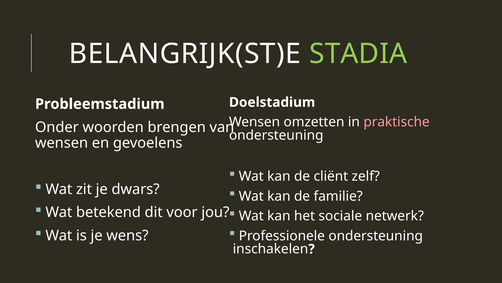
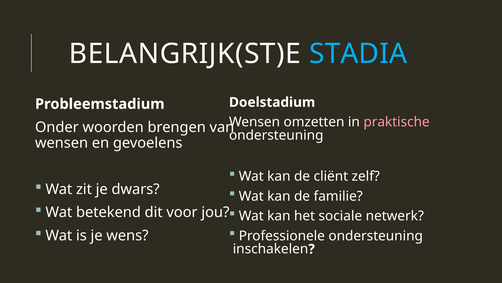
STADIA colour: light green -> light blue (358, 54)
